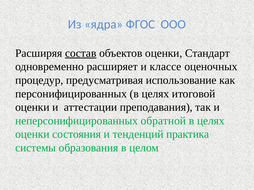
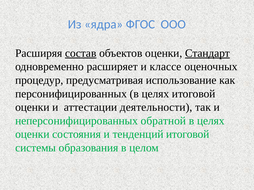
Стандарт underline: none -> present (207, 53)
преподавания: преподавания -> деятельности (156, 107)
тенденций практика: практика -> итоговой (188, 135)
